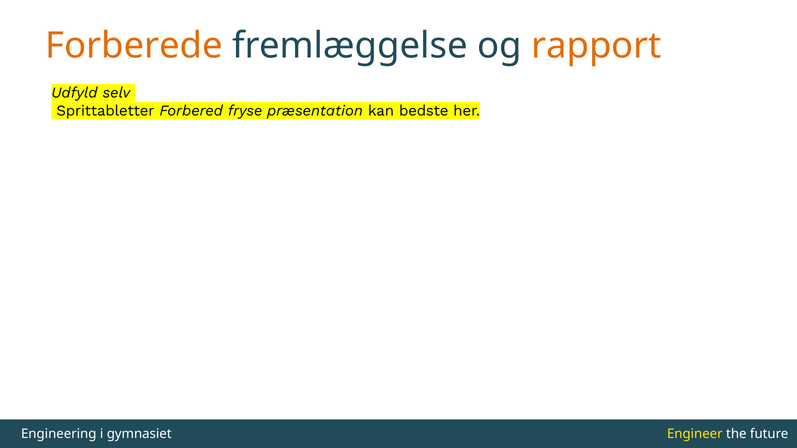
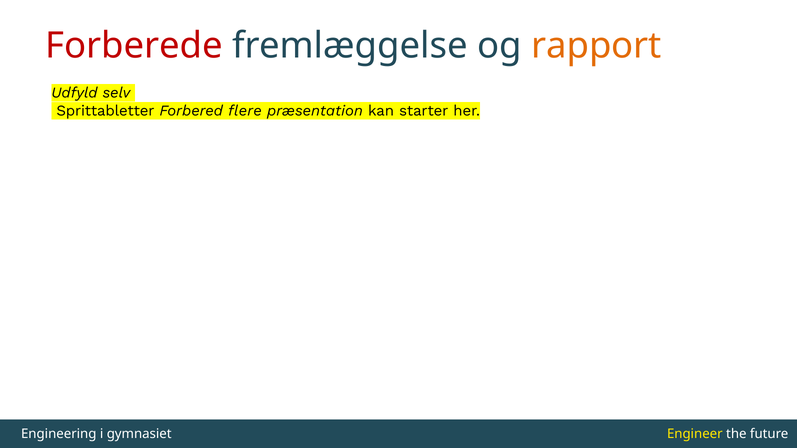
Forberede colour: orange -> red (134, 46)
fryse: fryse -> flere (245, 111)
bedste: bedste -> starter (424, 111)
